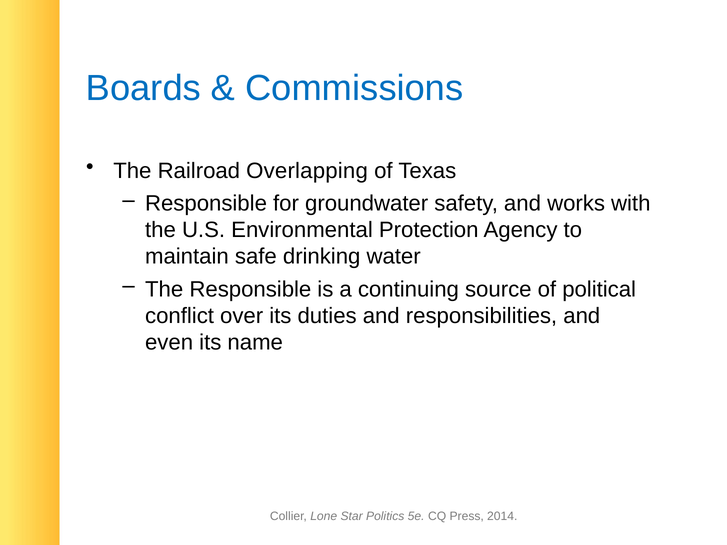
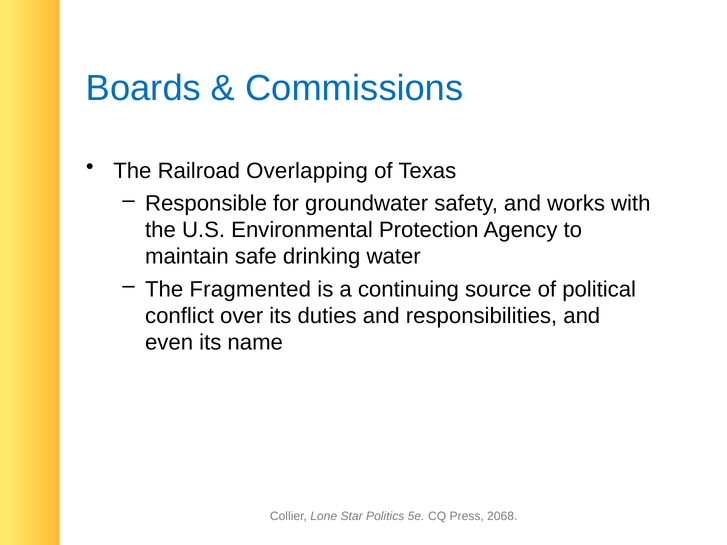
The Responsible: Responsible -> Fragmented (250, 289)
2014: 2014 -> 2068 (502, 517)
